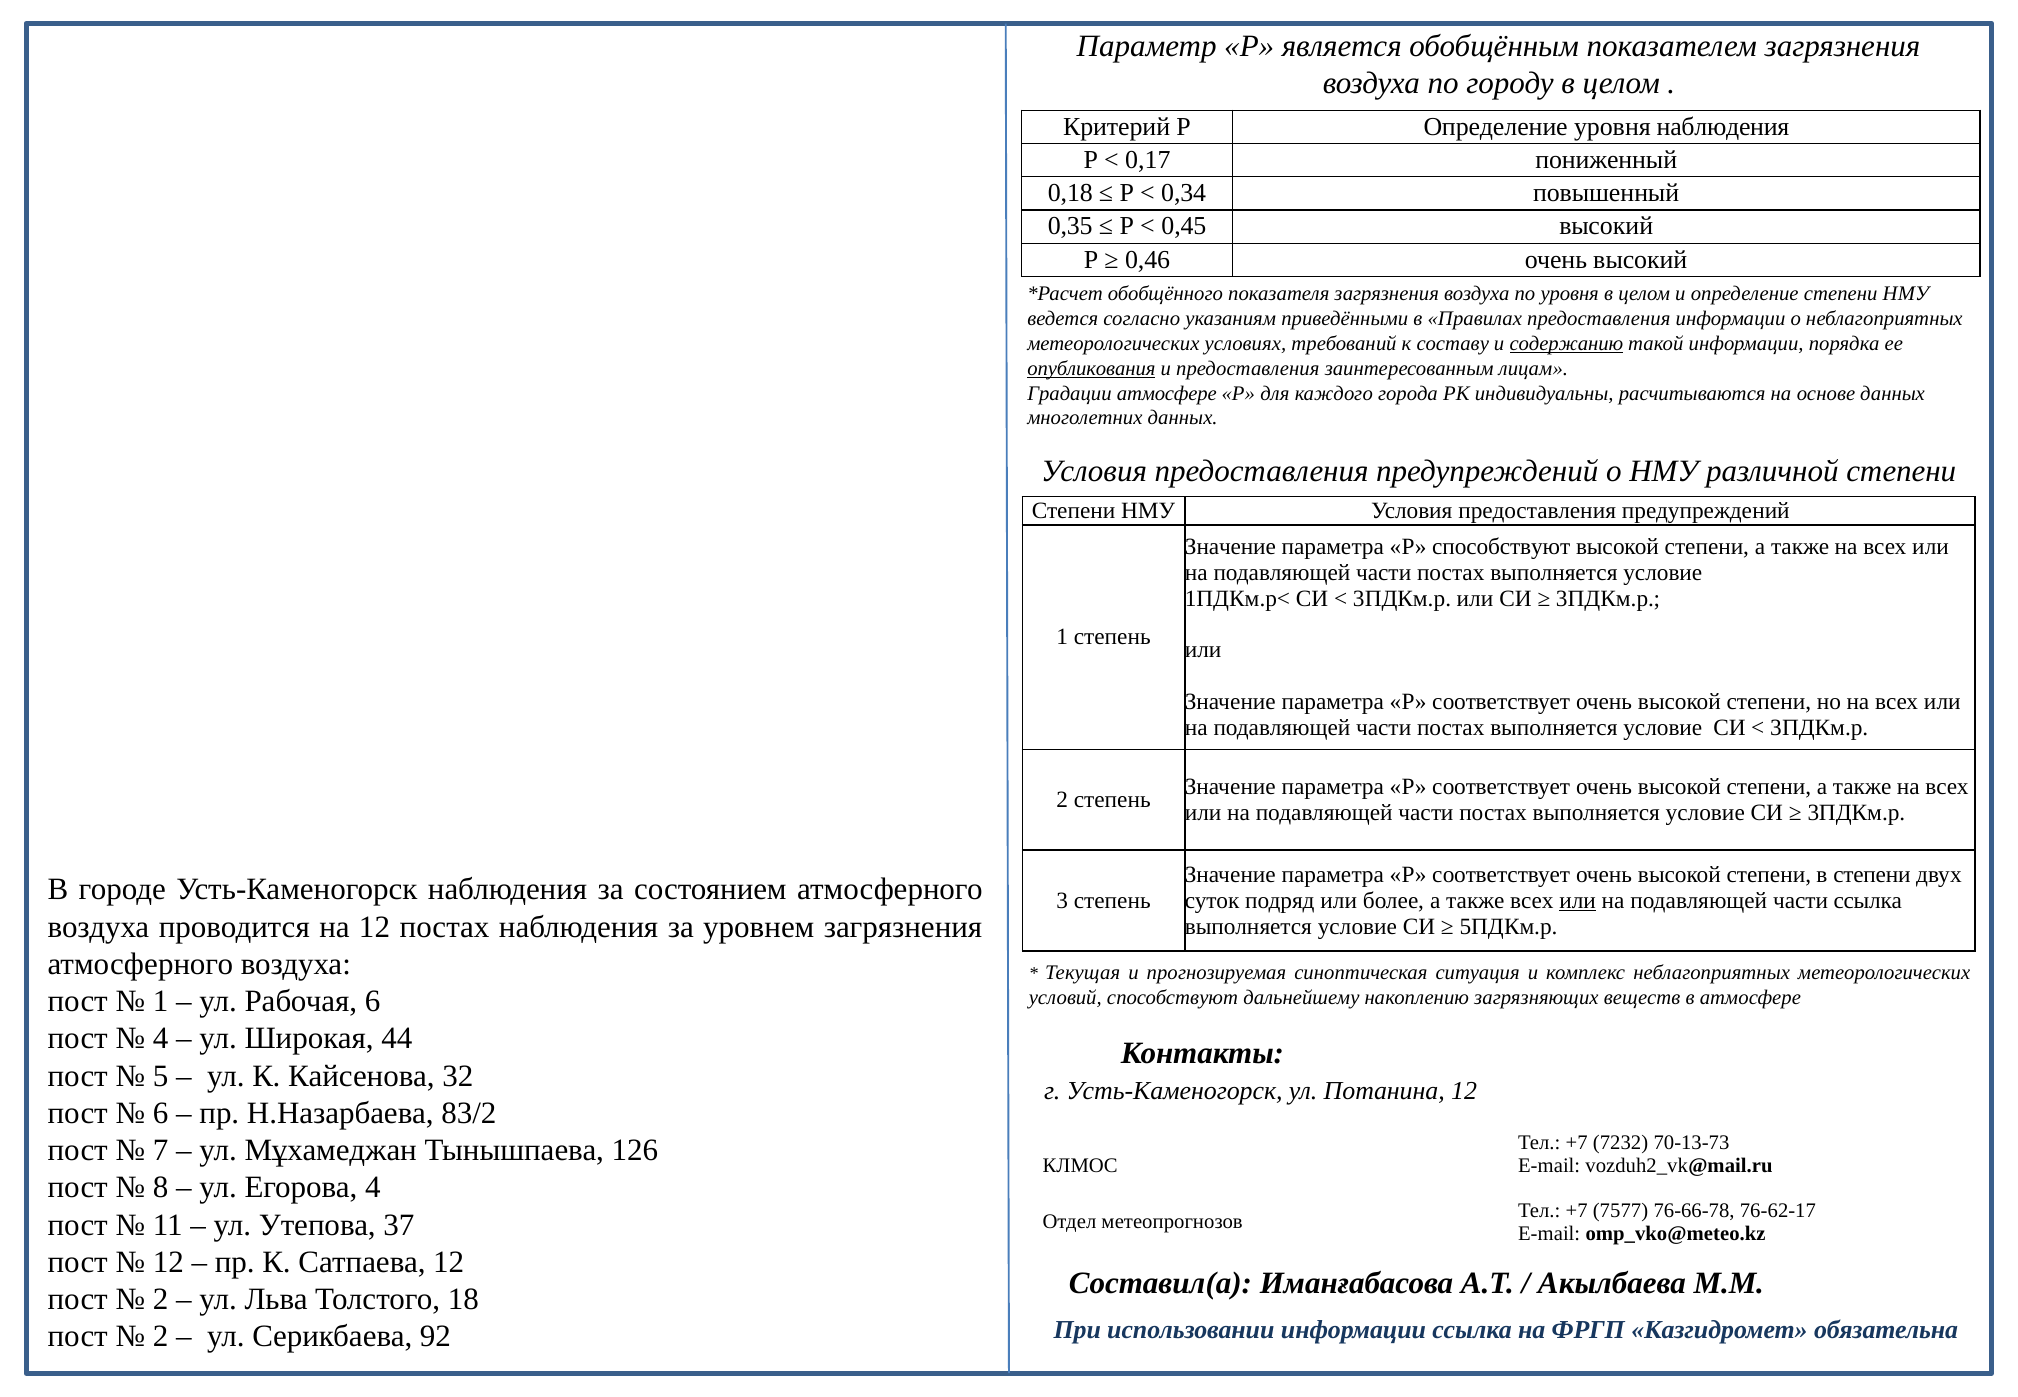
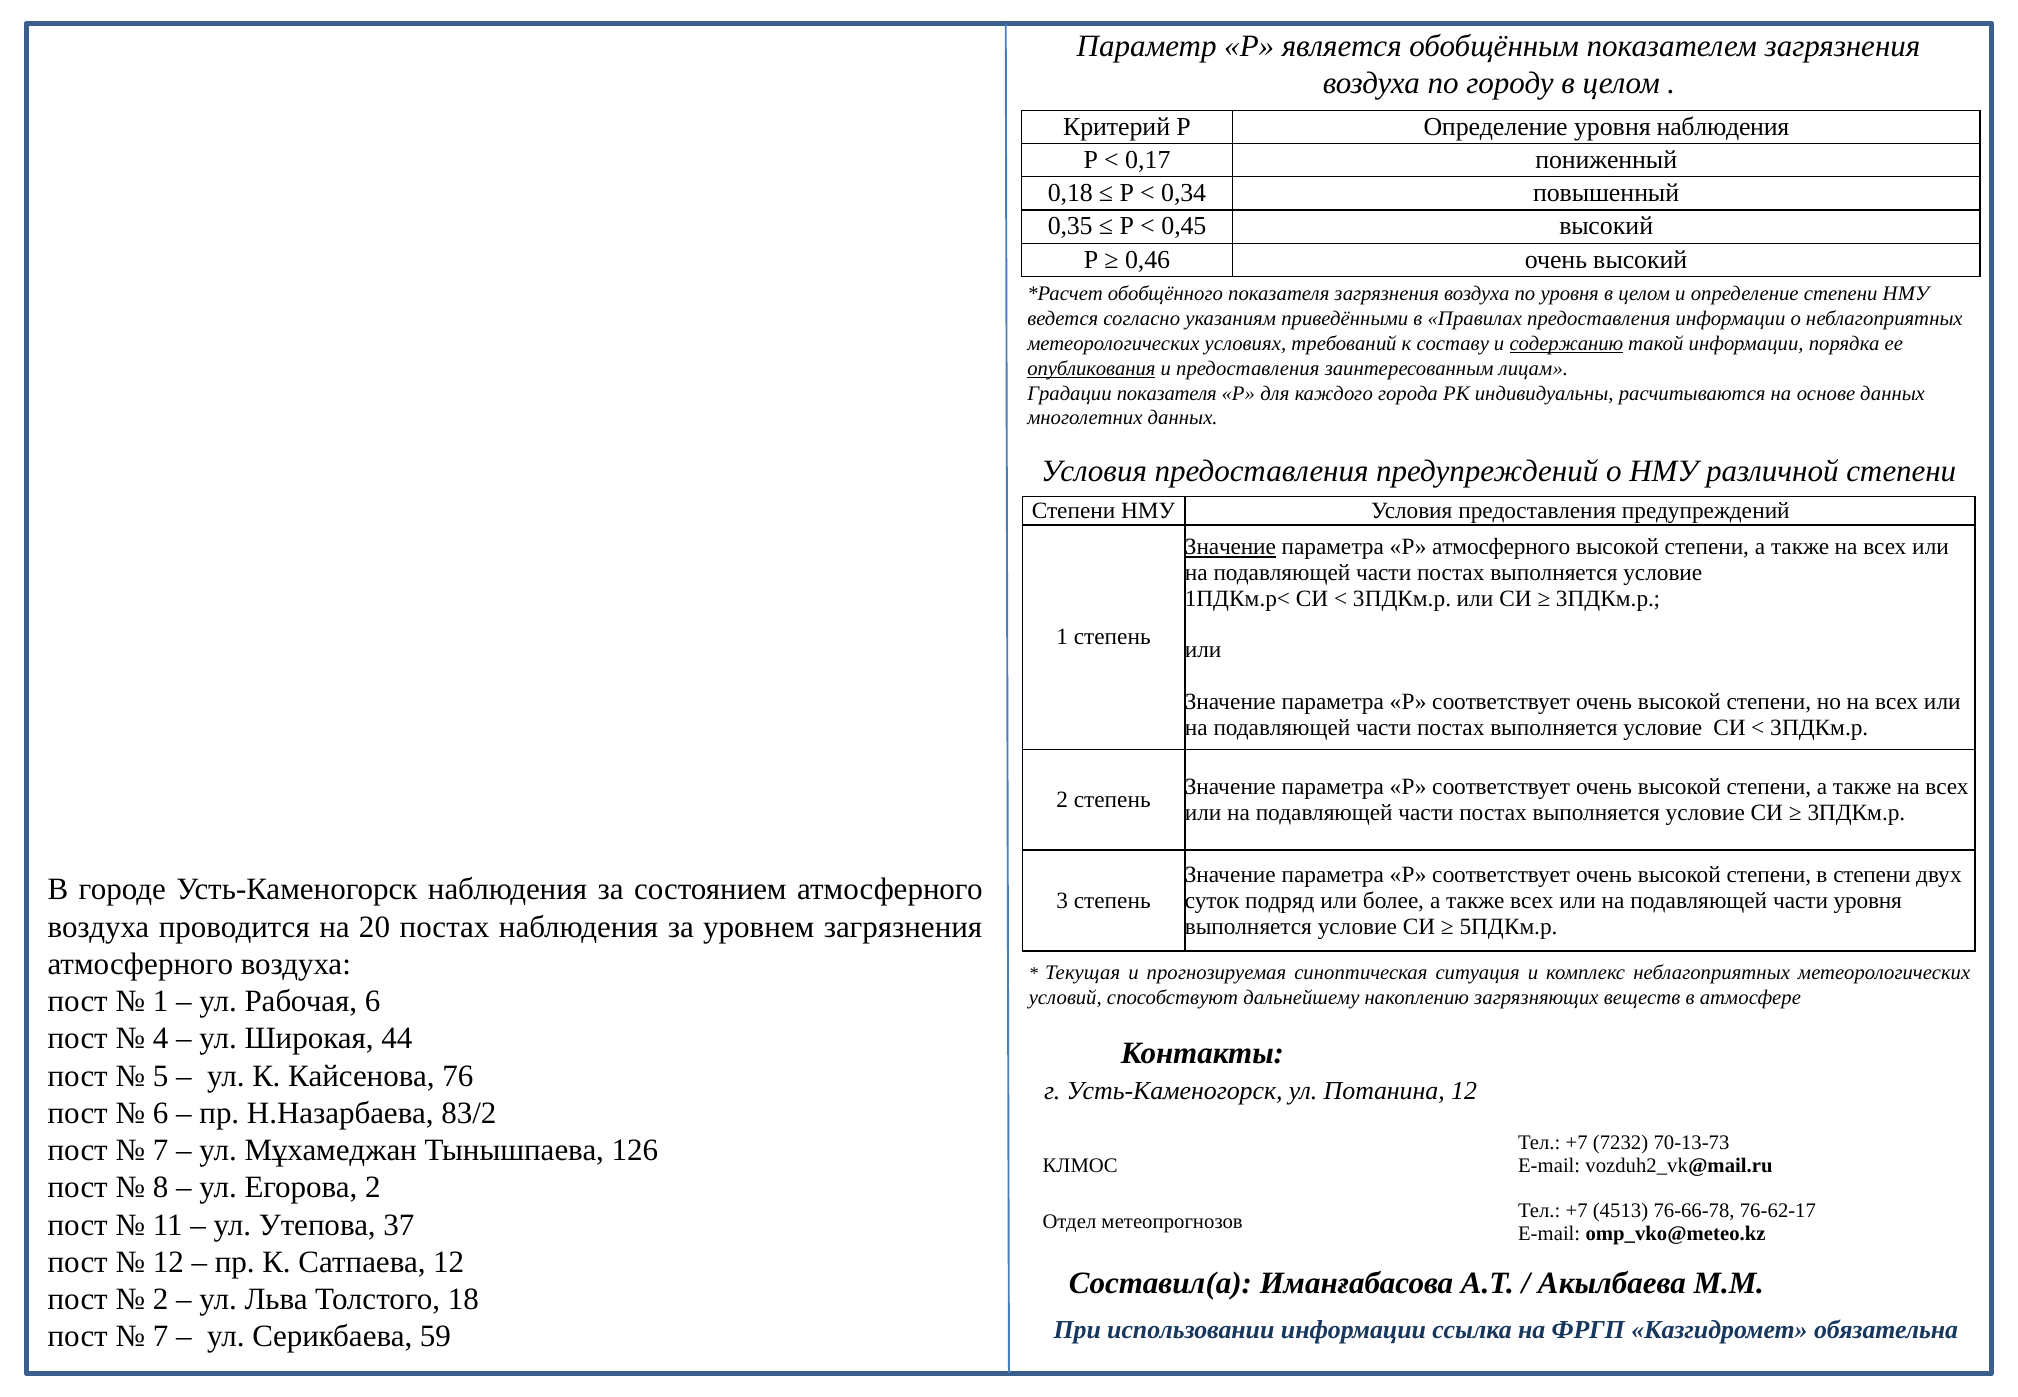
Градации атмосфере: атмосфере -> показателя (1167, 393)
Значение underline: none -> present (1230, 547)
Р способствуют: способствуют -> атмосферного (1501, 547)
или underline: present -> none (1578, 901)
части ссылка: ссылка -> уровня (1868, 901)
на 12: 12 -> 20 (375, 927)
32: 32 -> 76 (458, 1076)
Егорова 4: 4 -> 2 (373, 1188)
7577: 7577 -> 4513 (1620, 1211)
2: 2 -> 7 (161, 1337)
92: 92 -> 59 (435, 1337)
